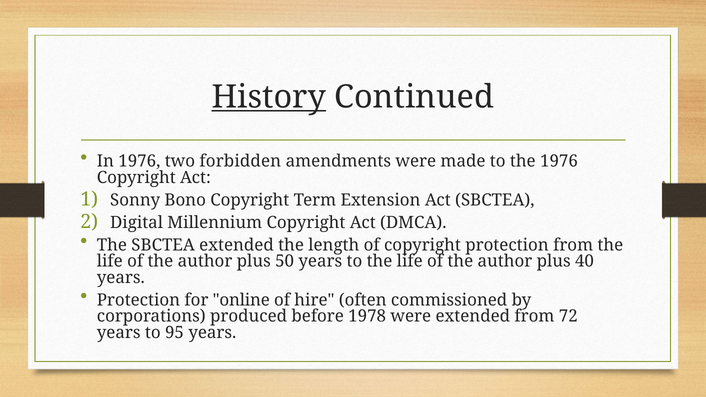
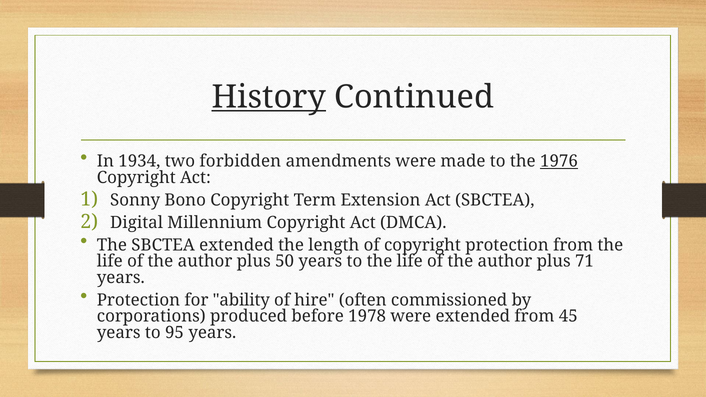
In 1976: 1976 -> 1934 (139, 161)
1976 underline: none -> present (559, 161)
40: 40 -> 71 (584, 261)
online: online -> ability (241, 300)
72: 72 -> 45 (568, 316)
